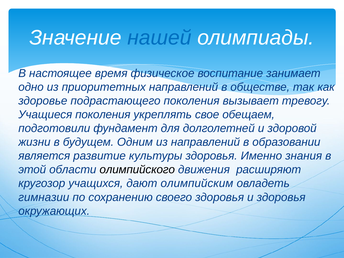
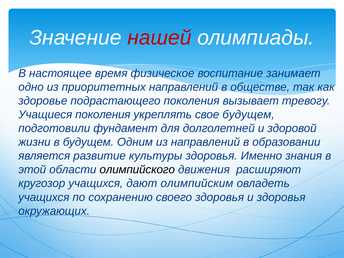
нашей colour: blue -> red (159, 38)
свое обещаем: обещаем -> будущем (248, 115)
гимназии: гимназии -> учащихся (44, 197)
